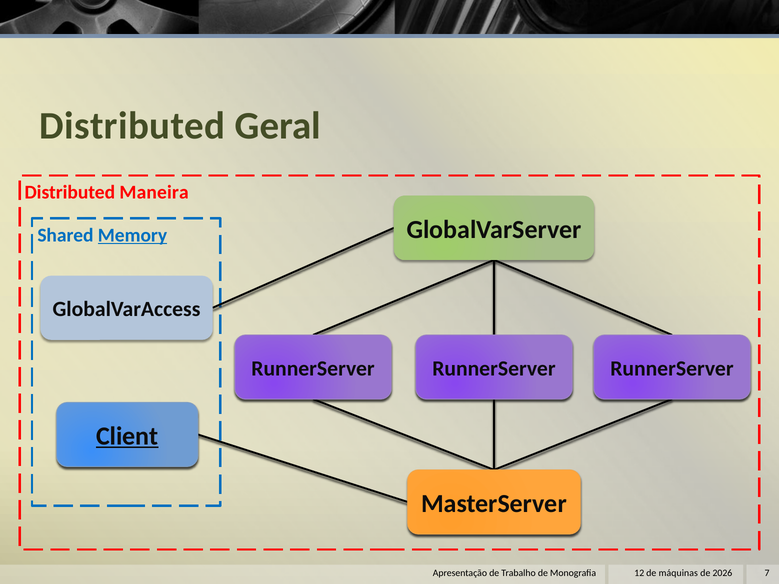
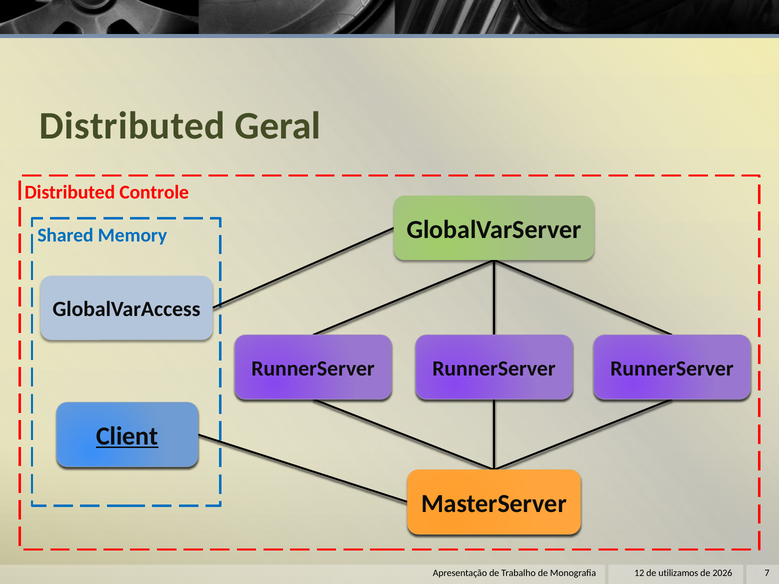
Maneira: Maneira -> Controle (154, 192)
Memory underline: present -> none (132, 235)
máquinas: máquinas -> utilizamos (678, 573)
